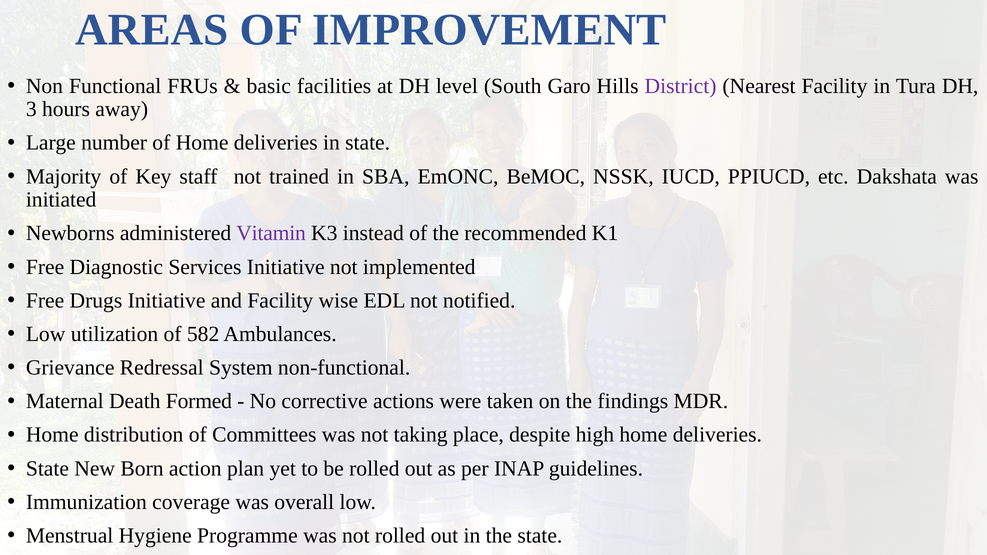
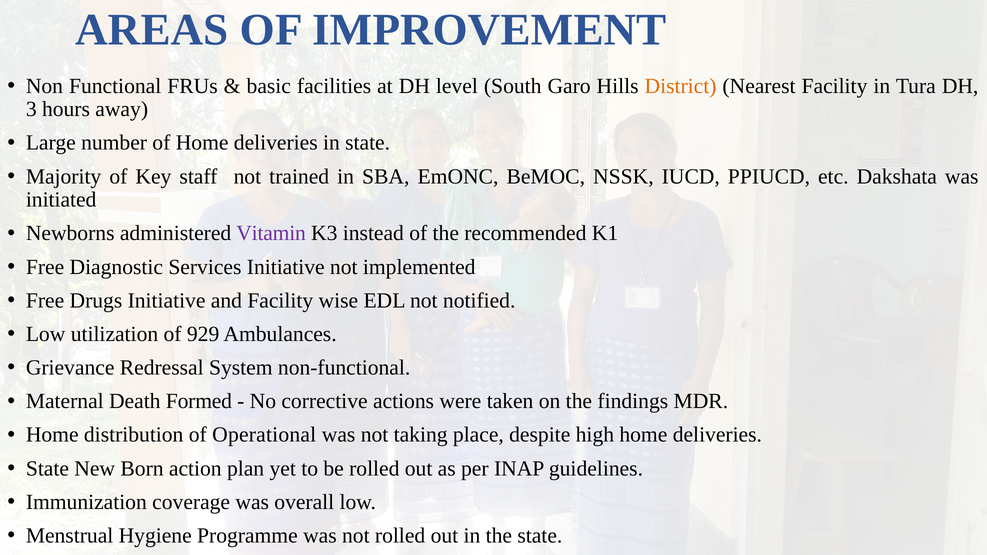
District colour: purple -> orange (681, 86)
582: 582 -> 929 (203, 334)
Committees: Committees -> Operational (264, 435)
